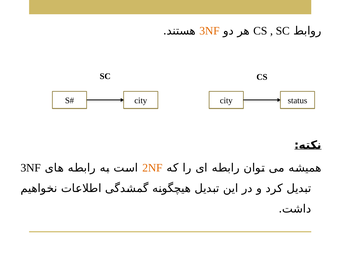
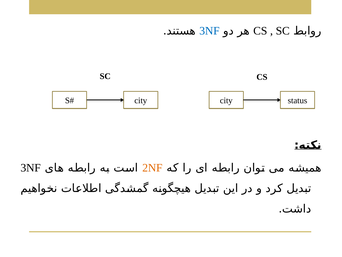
3NF colour: orange -> blue (209, 31)
